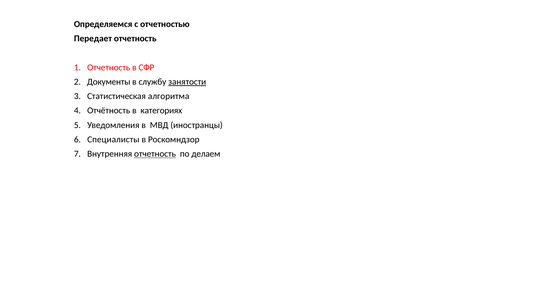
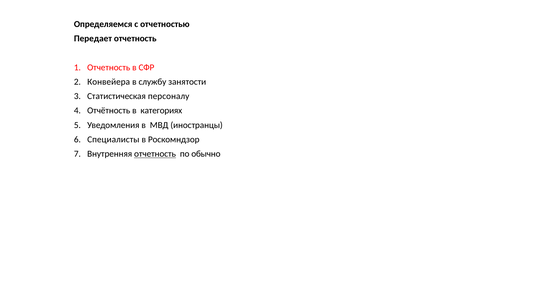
Документы: Документы -> Конвейера (109, 82)
занятости underline: present -> none (187, 82)
алгоритма: алгоритма -> персоналу (169, 96)
делаем: делаем -> обычно (206, 154)
